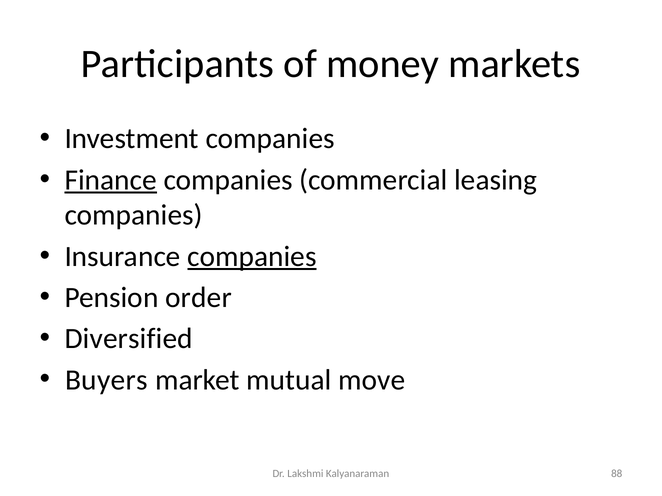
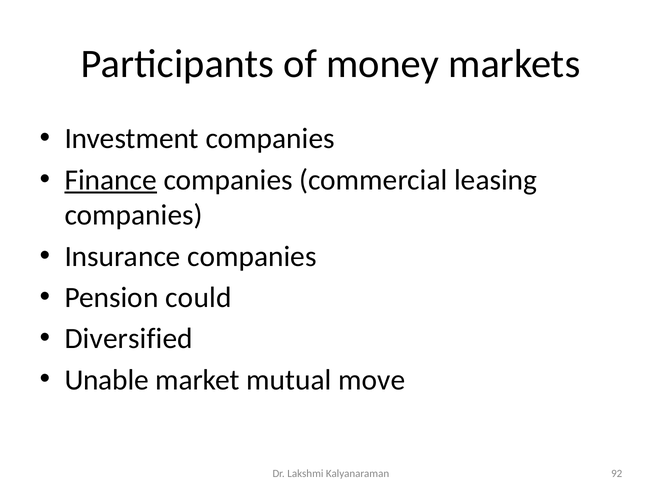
companies underline: present -> none (252, 257)
order: order -> could (198, 298)
Buyers: Buyers -> Unable (107, 380)
88: 88 -> 92 (617, 474)
